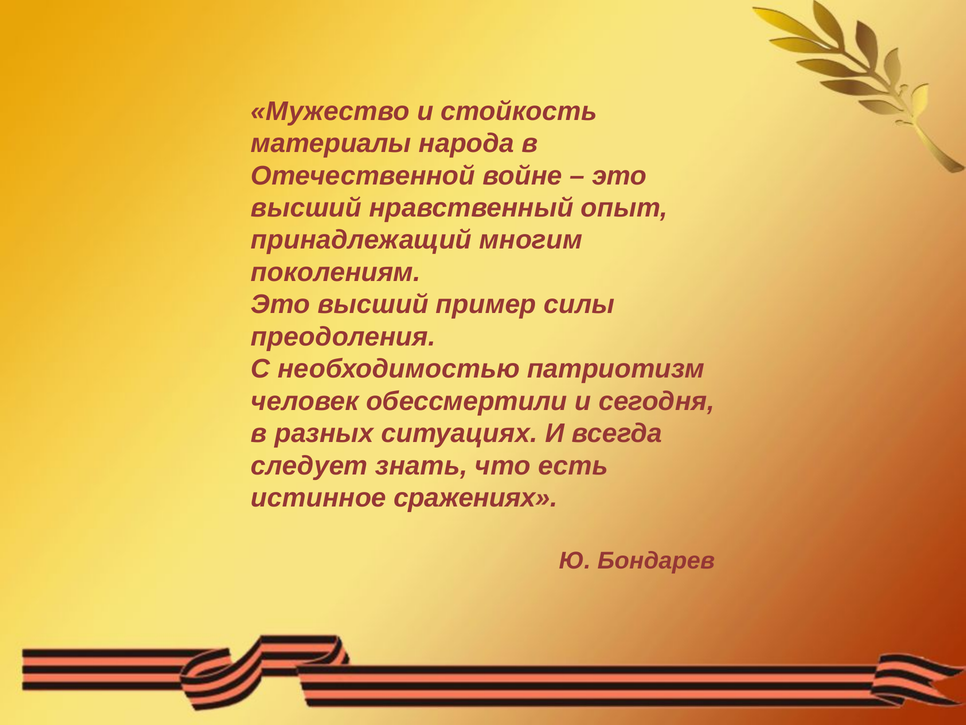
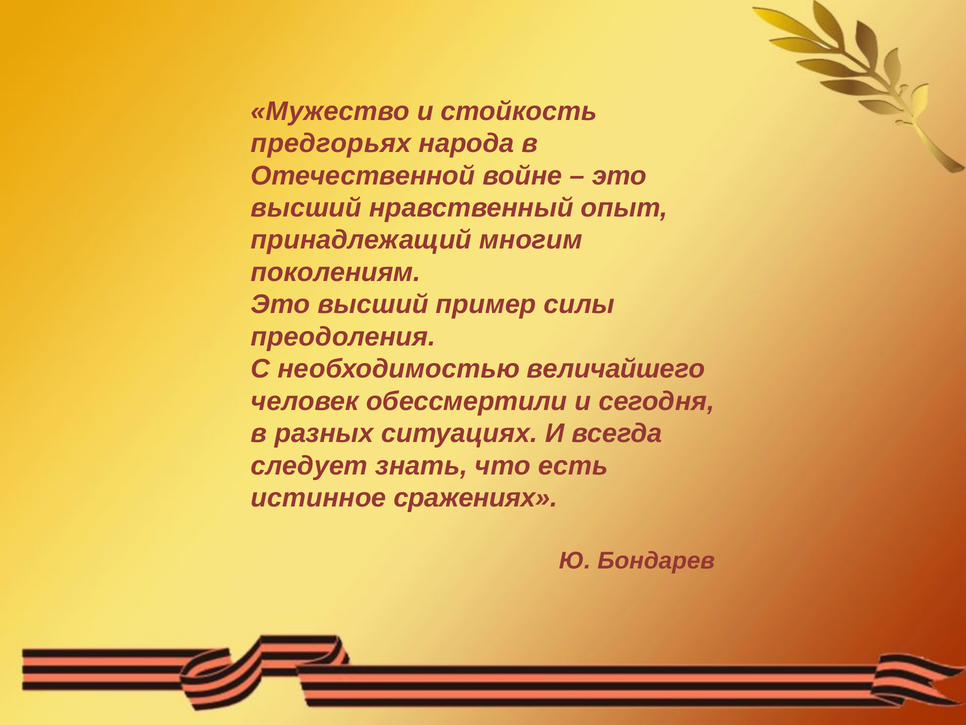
материалы: материалы -> предгорьях (331, 143)
патриотизм: патриотизм -> величайшего (616, 369)
